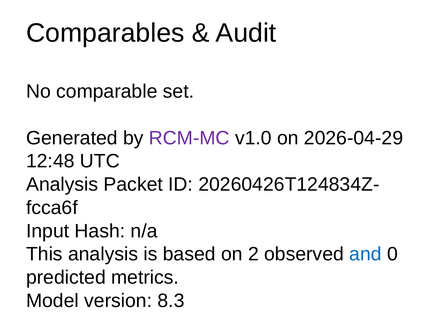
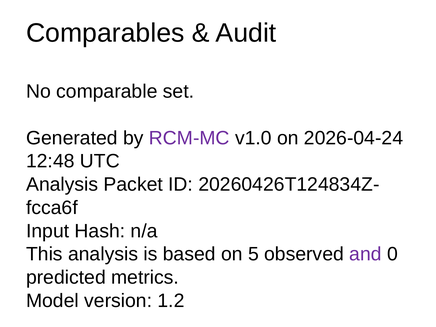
2026-04-29: 2026-04-29 -> 2026-04-24 (354, 138)
2: 2 -> 5 (253, 254)
and colour: blue -> purple (365, 254)
8.3: 8.3 -> 1.2 (171, 301)
